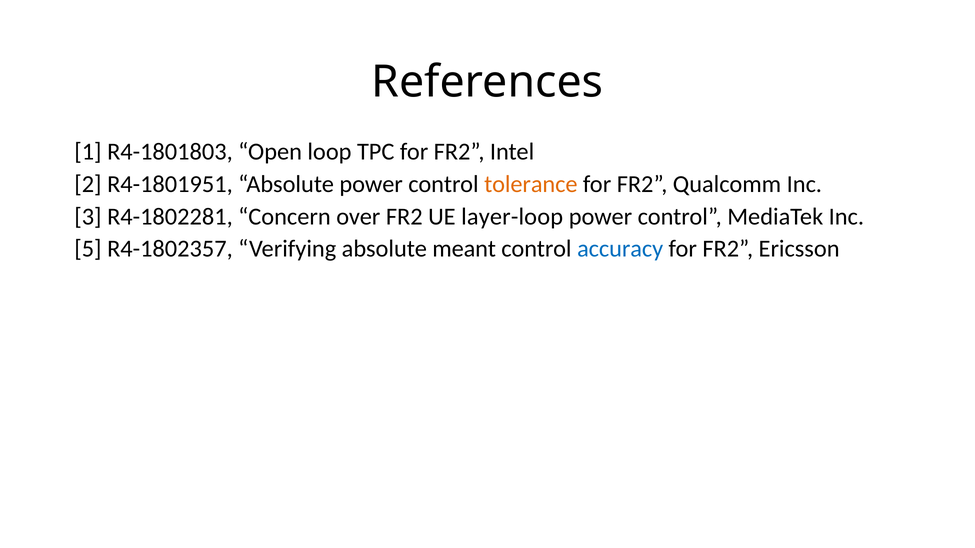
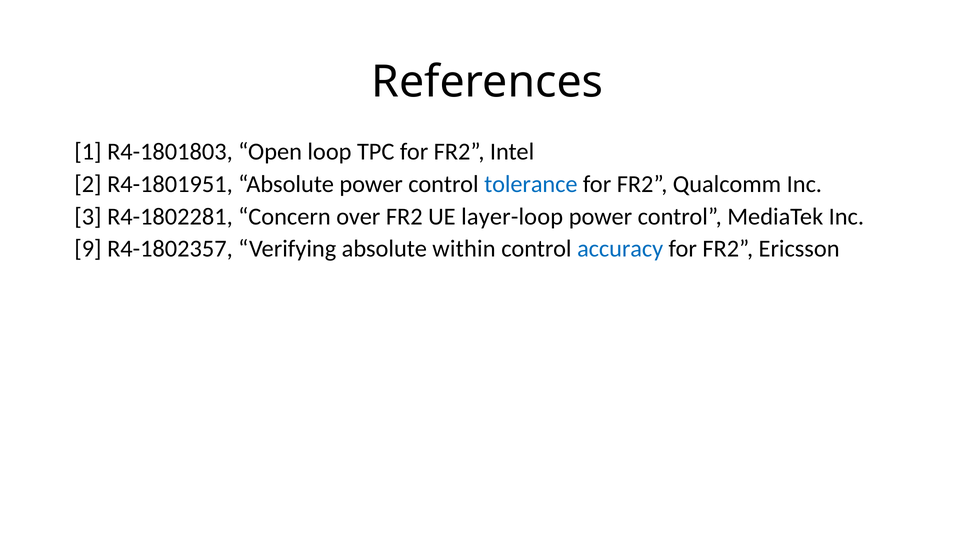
tolerance colour: orange -> blue (531, 184)
5: 5 -> 9 (88, 249)
meant: meant -> within (464, 249)
